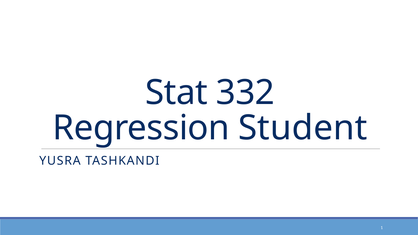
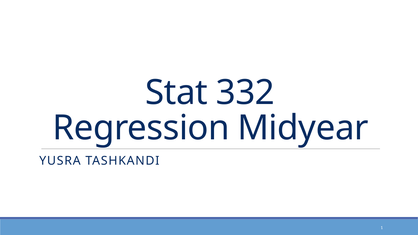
Student: Student -> Midyear (303, 128)
